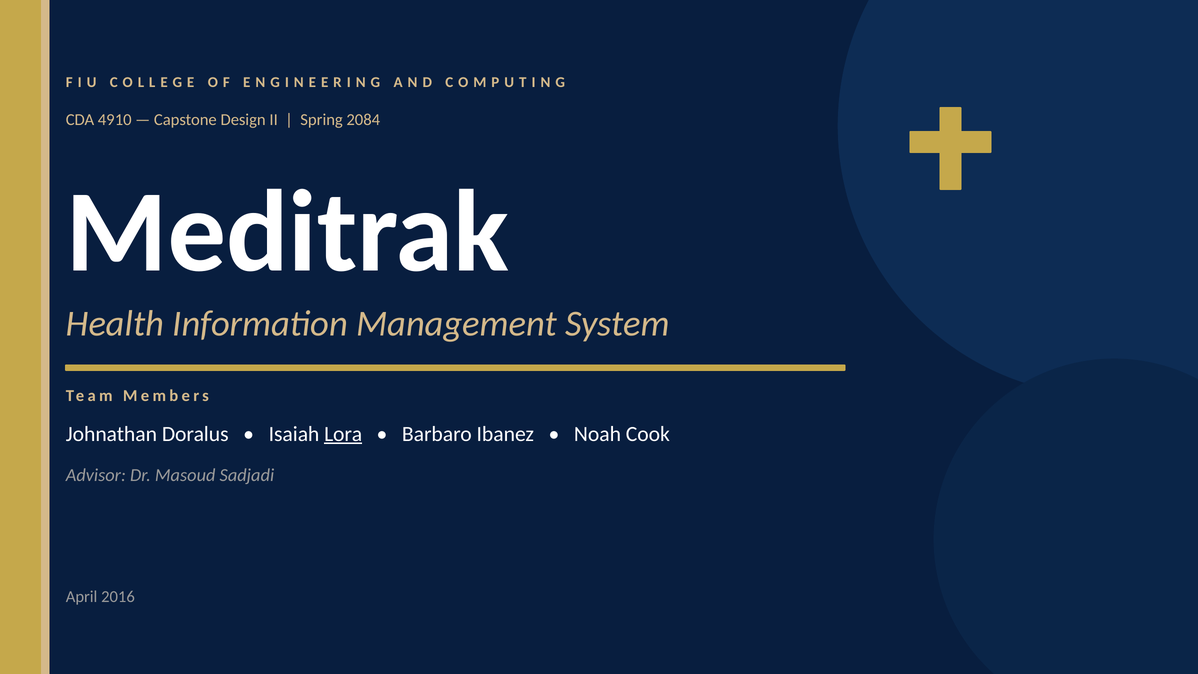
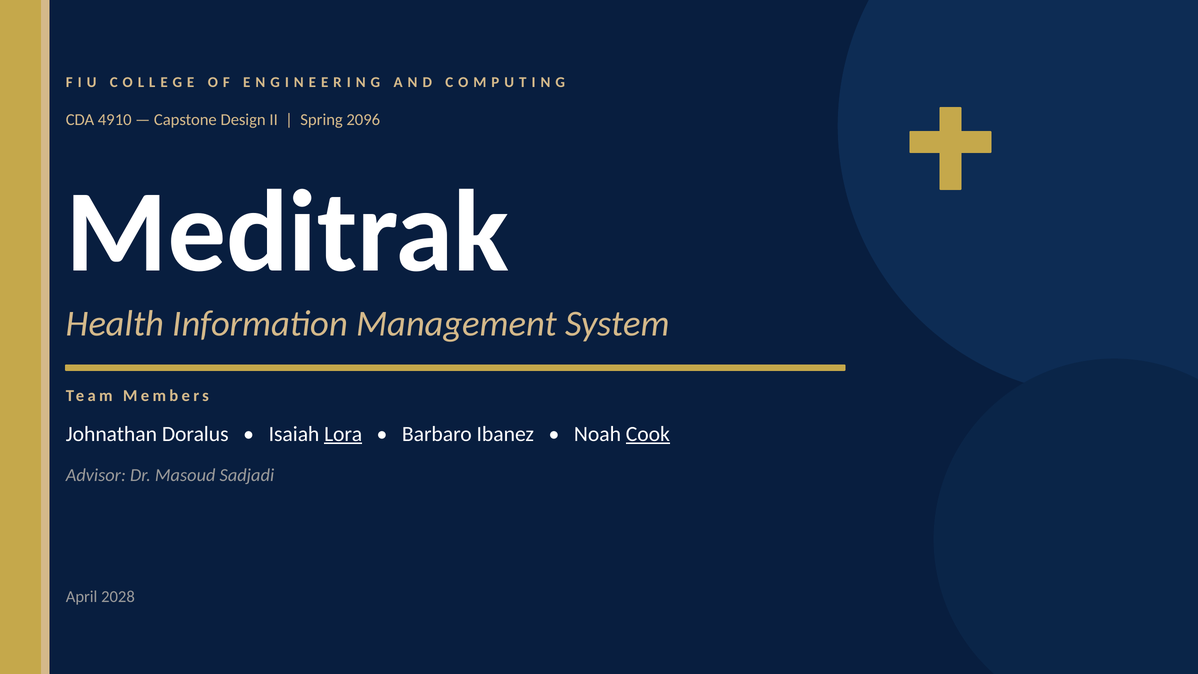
2084: 2084 -> 2096 (363, 120)
Cook underline: none -> present (648, 434)
2016: 2016 -> 2028 (118, 597)
